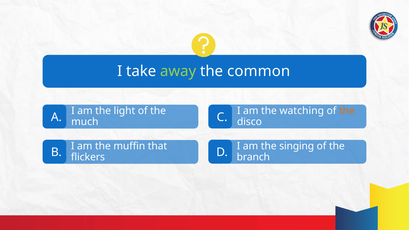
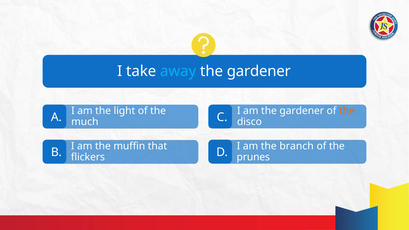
away colour: light green -> light blue (178, 71)
common: common -> gardener (259, 71)
am the watching: watching -> gardener (302, 111)
singing: singing -> branch (297, 146)
branch: branch -> prunes (253, 157)
